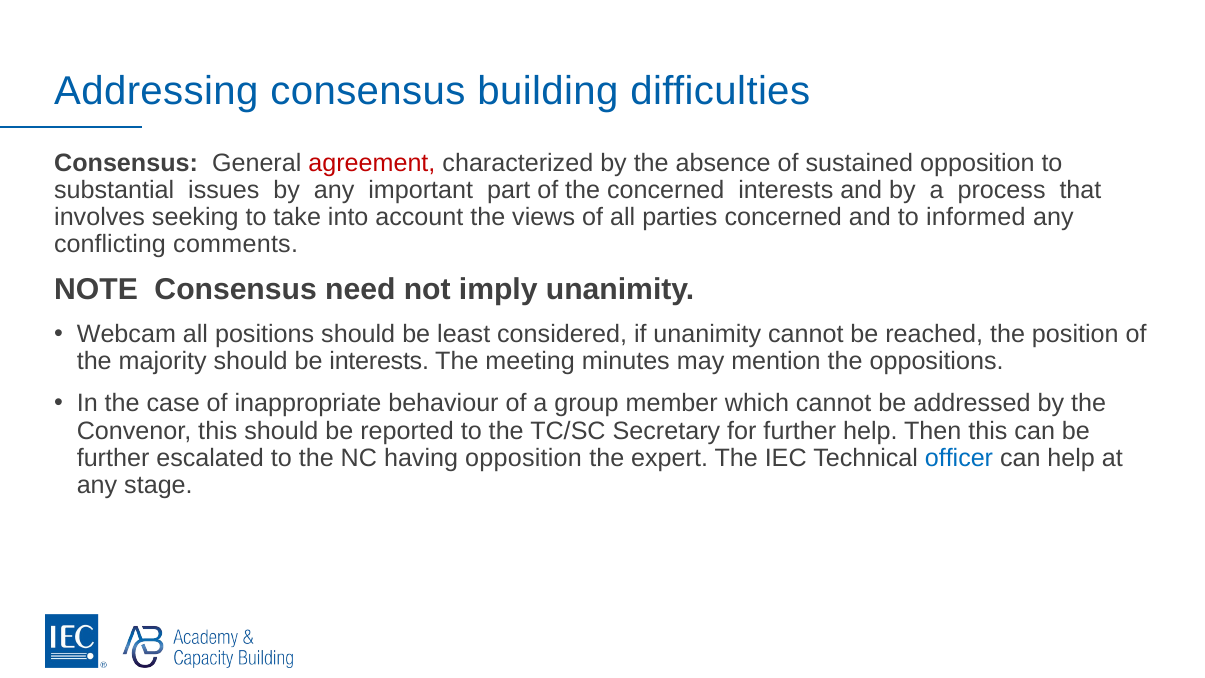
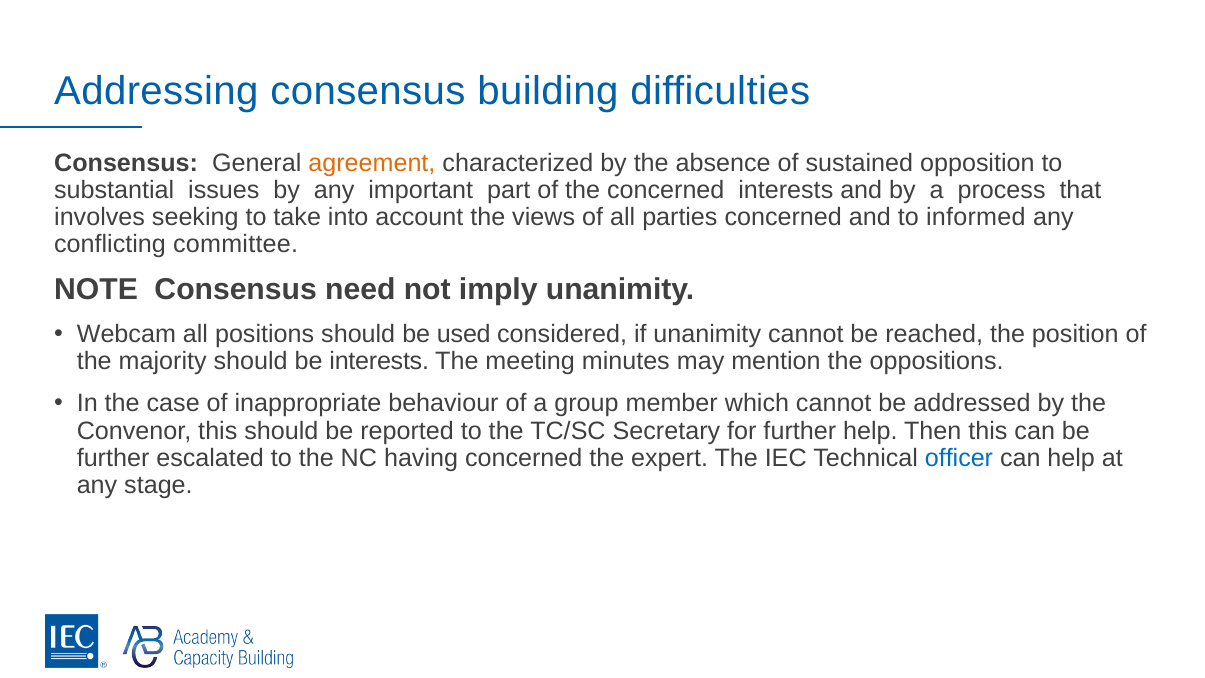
agreement colour: red -> orange (372, 163)
comments: comments -> committee (236, 244)
least: least -> used (464, 334)
having opposition: opposition -> concerned (524, 458)
